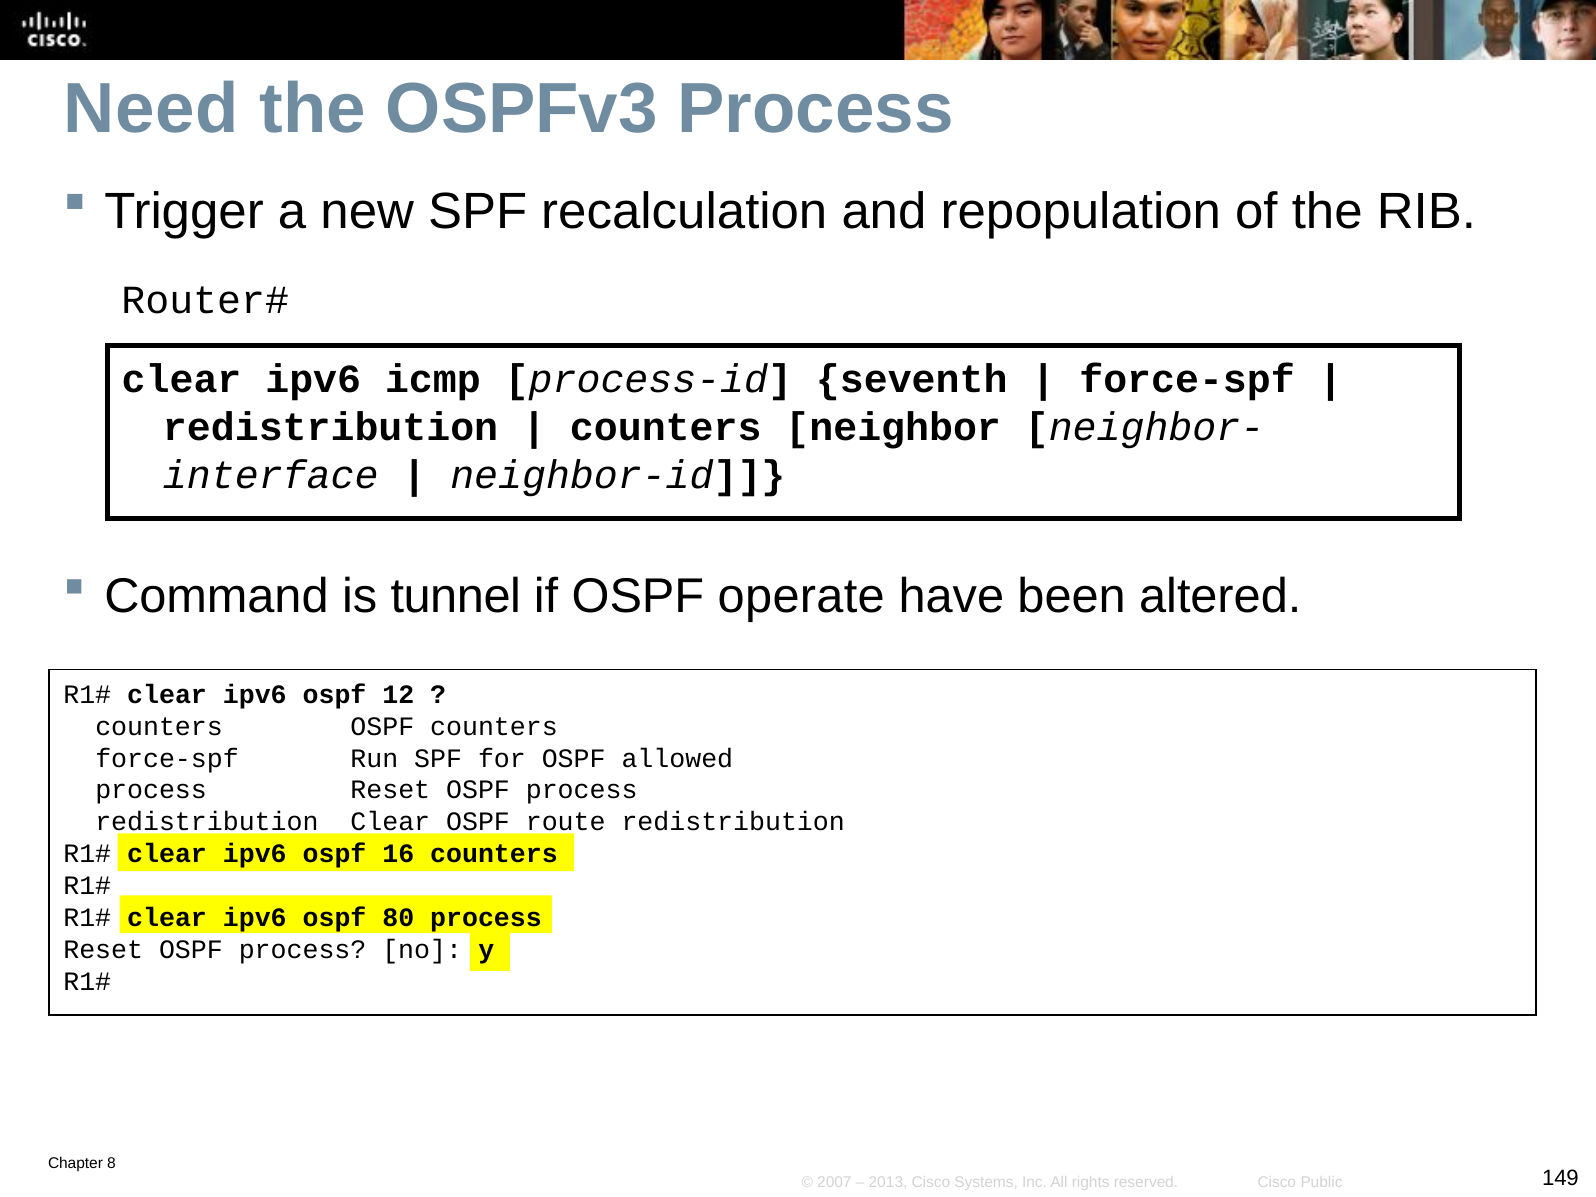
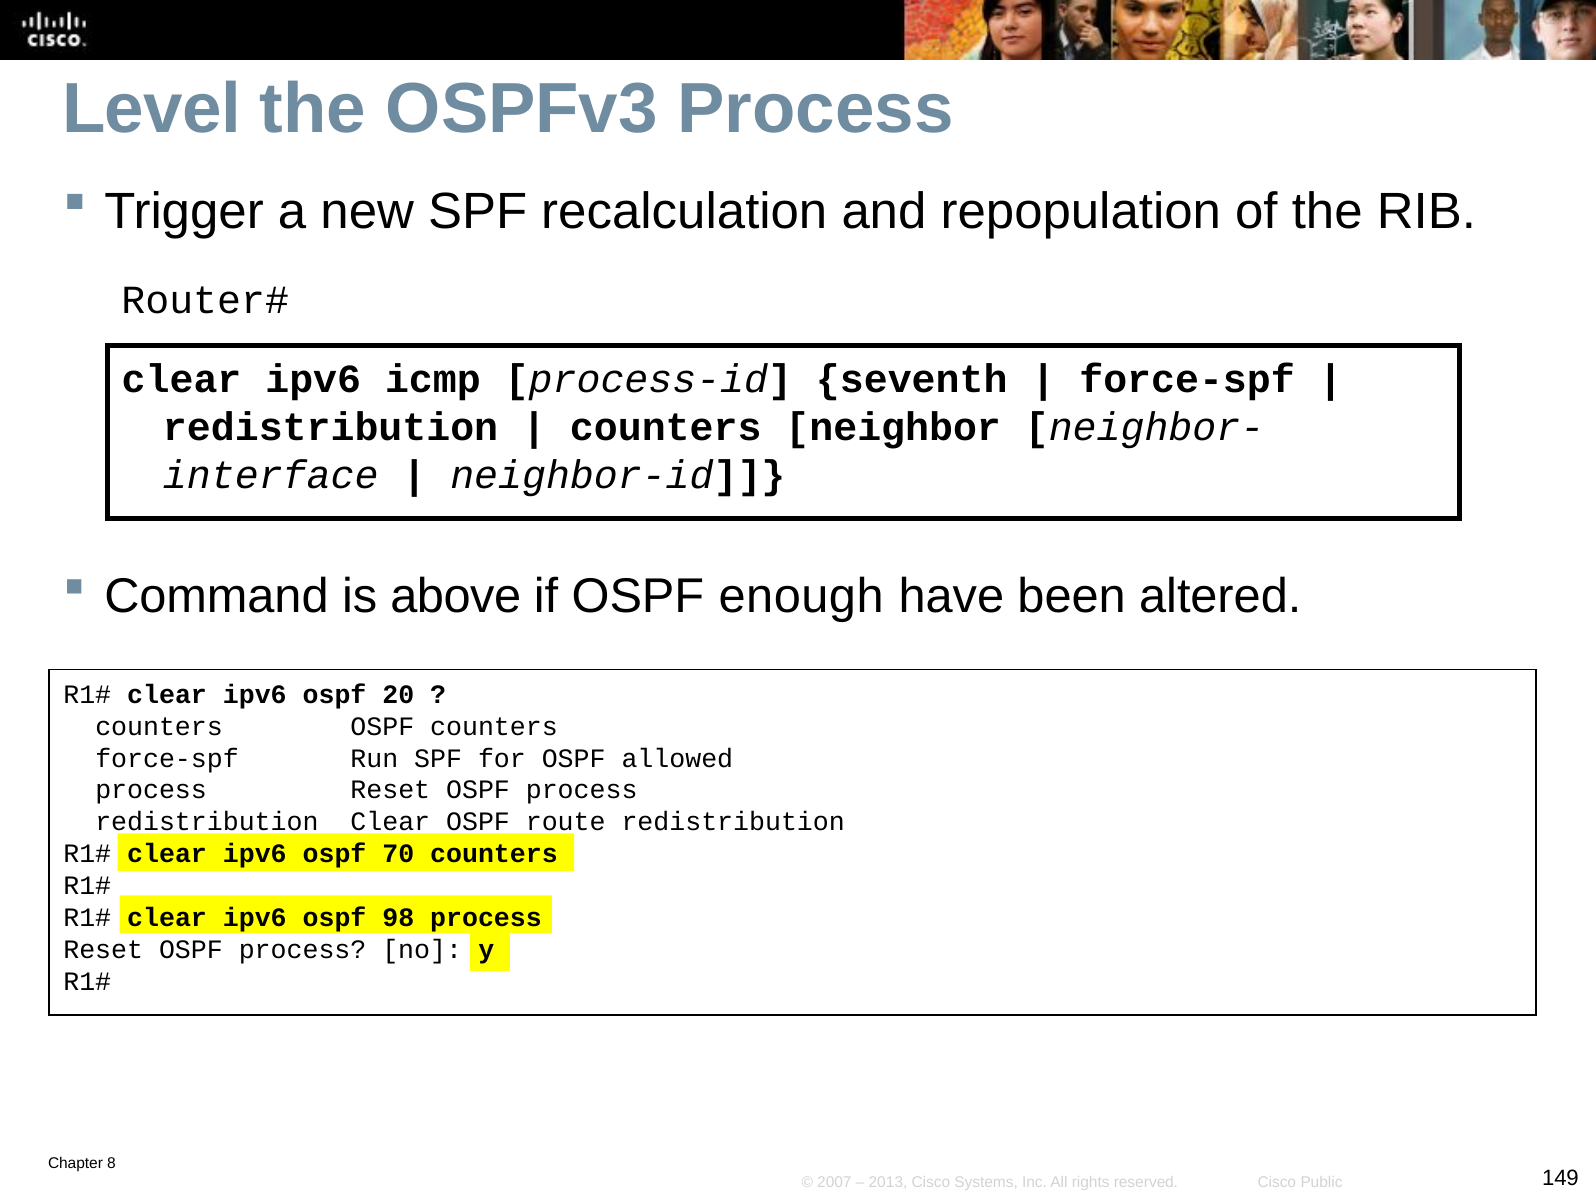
Need: Need -> Level (152, 110)
tunnel: tunnel -> above (456, 596)
operate: operate -> enough (801, 596)
12: 12 -> 20 (398, 694)
16: 16 -> 70 (398, 854)
80: 80 -> 98 (398, 918)
